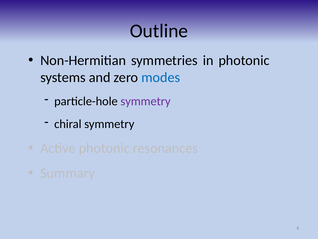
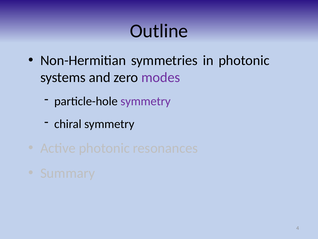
modes colour: blue -> purple (161, 77)
